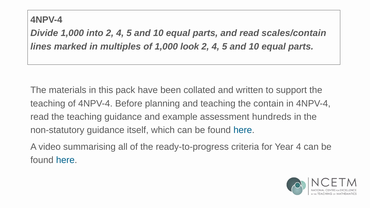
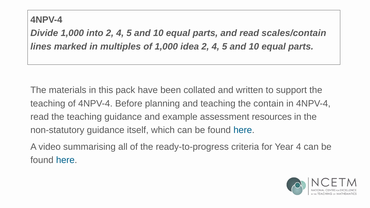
look: look -> idea (190, 47)
hundreds: hundreds -> resources (272, 117)
